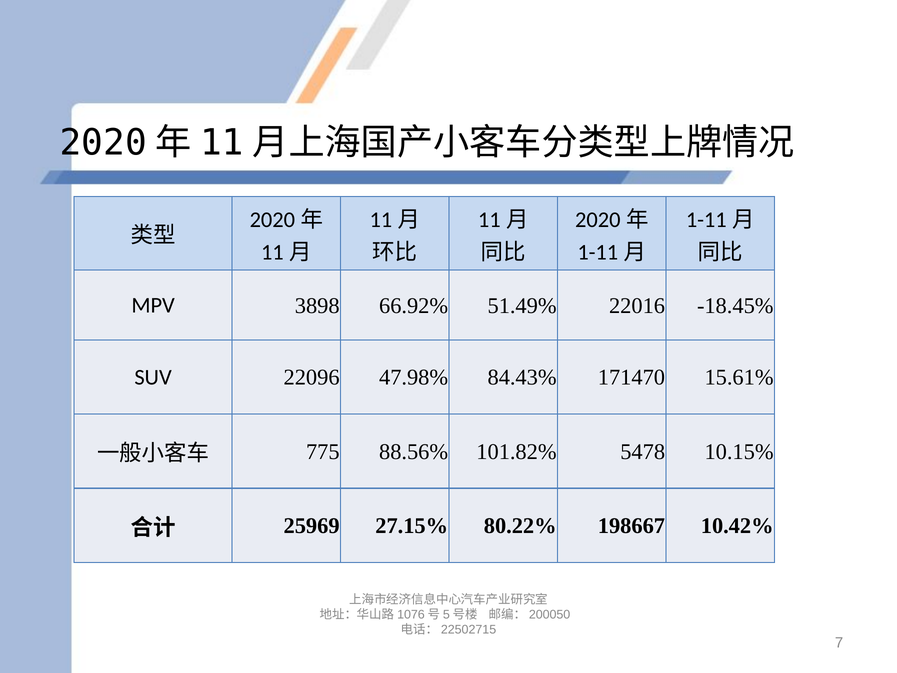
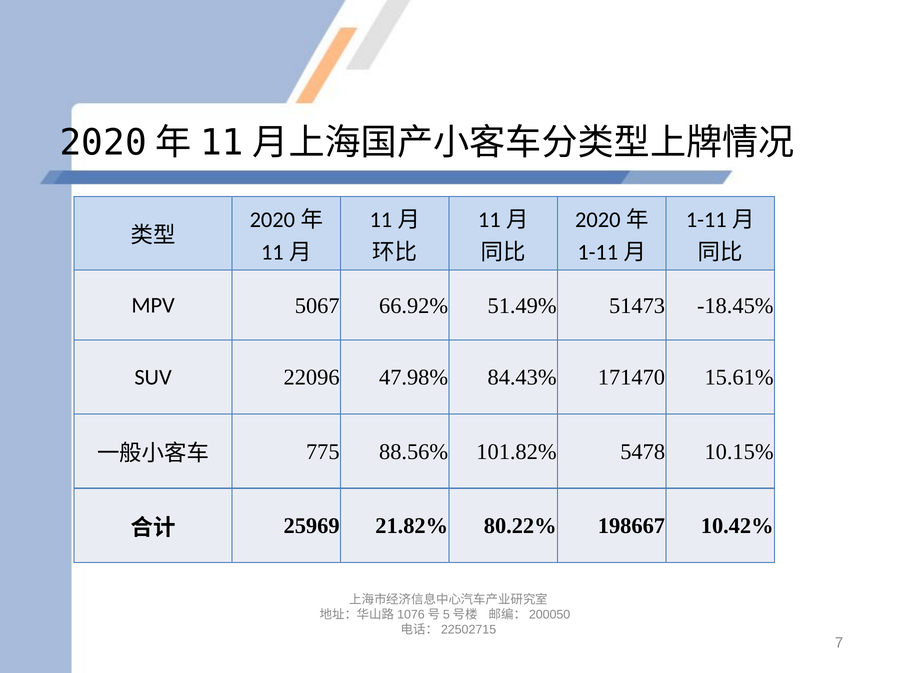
3898: 3898 -> 5067 (317, 305)
22016: 22016 -> 51473 (637, 305)
27.15%: 27.15% -> 21.82% (412, 526)
